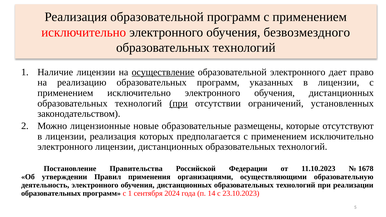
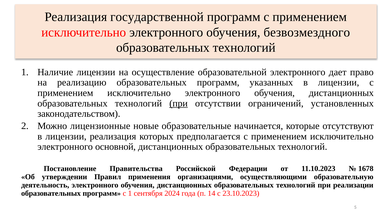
Реализация образовательной: образовательной -> государственной (157, 17)
осуществление underline: present -> none (163, 72)
размещены: размещены -> начинается (259, 126)
электронного лицензии: лицензии -> основной (115, 147)
